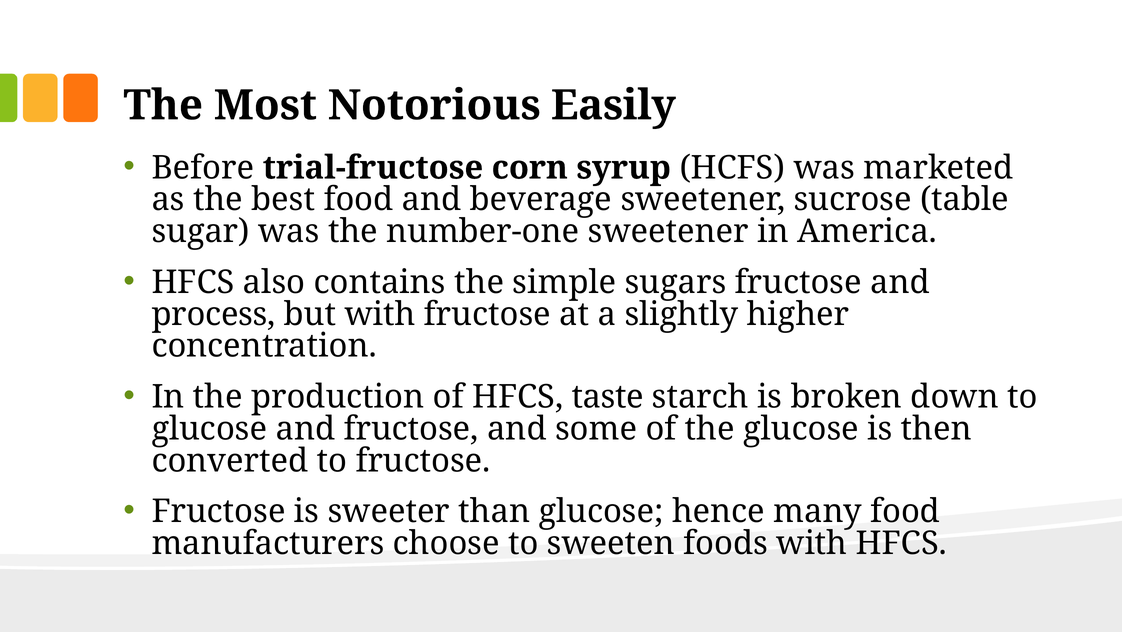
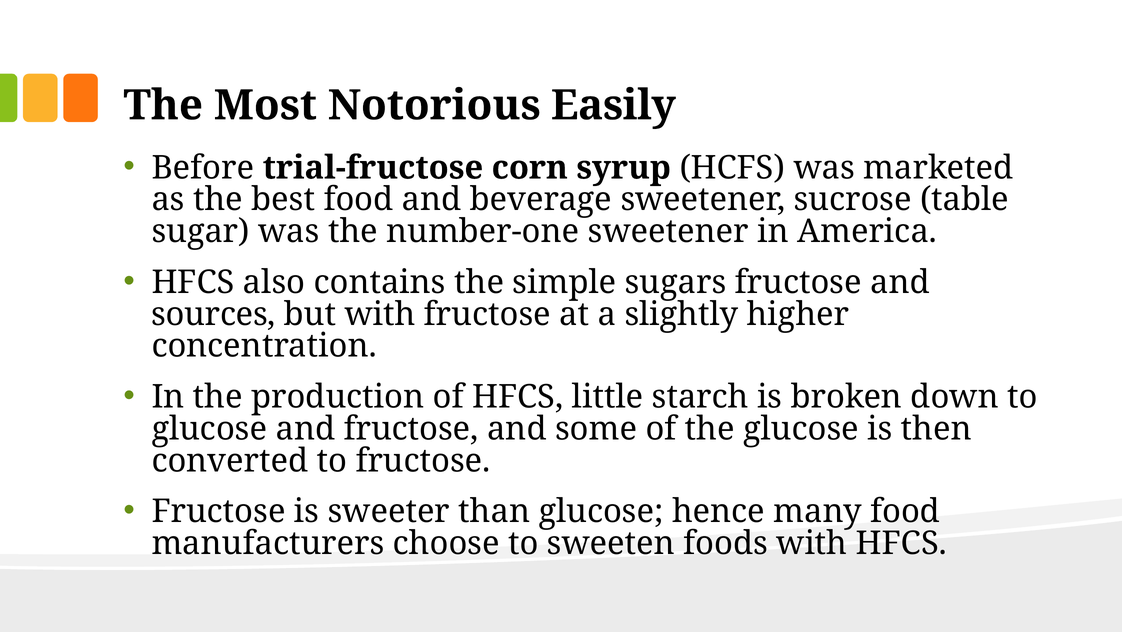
process: process -> sources (214, 314)
taste: taste -> little (608, 396)
